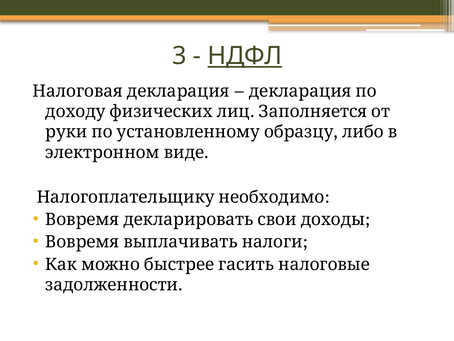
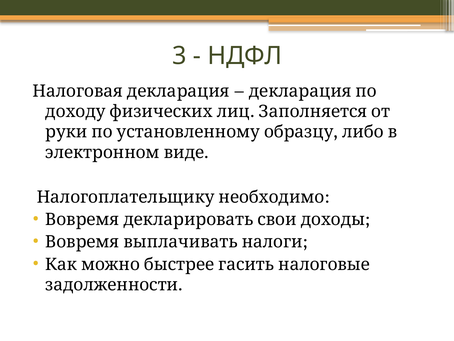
НДФЛ underline: present -> none (245, 56)
